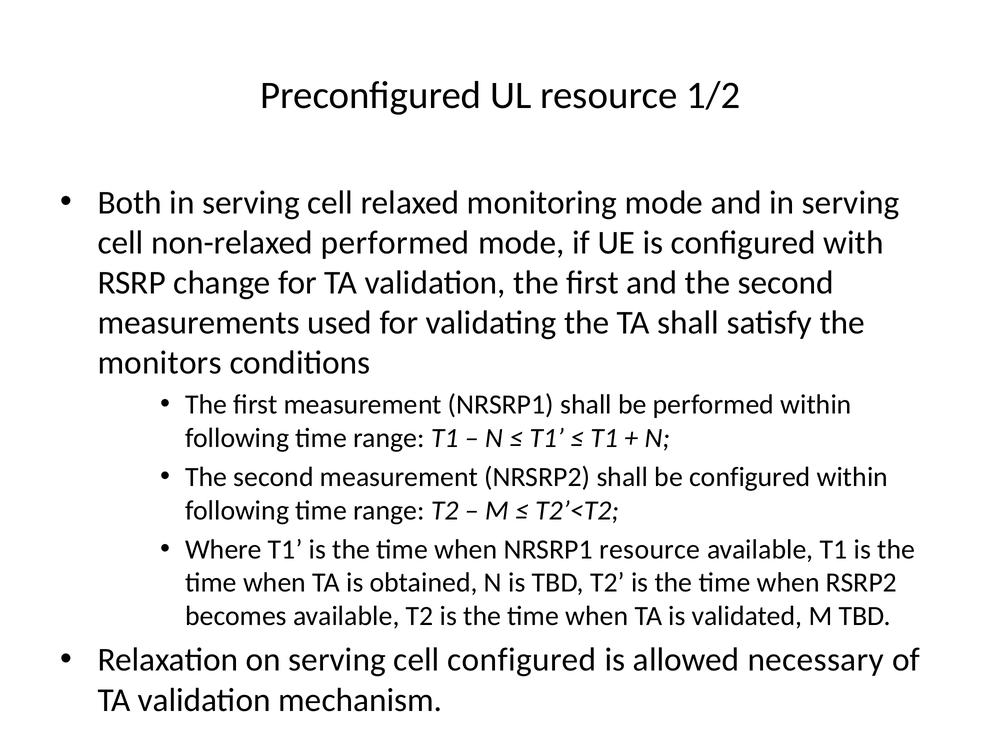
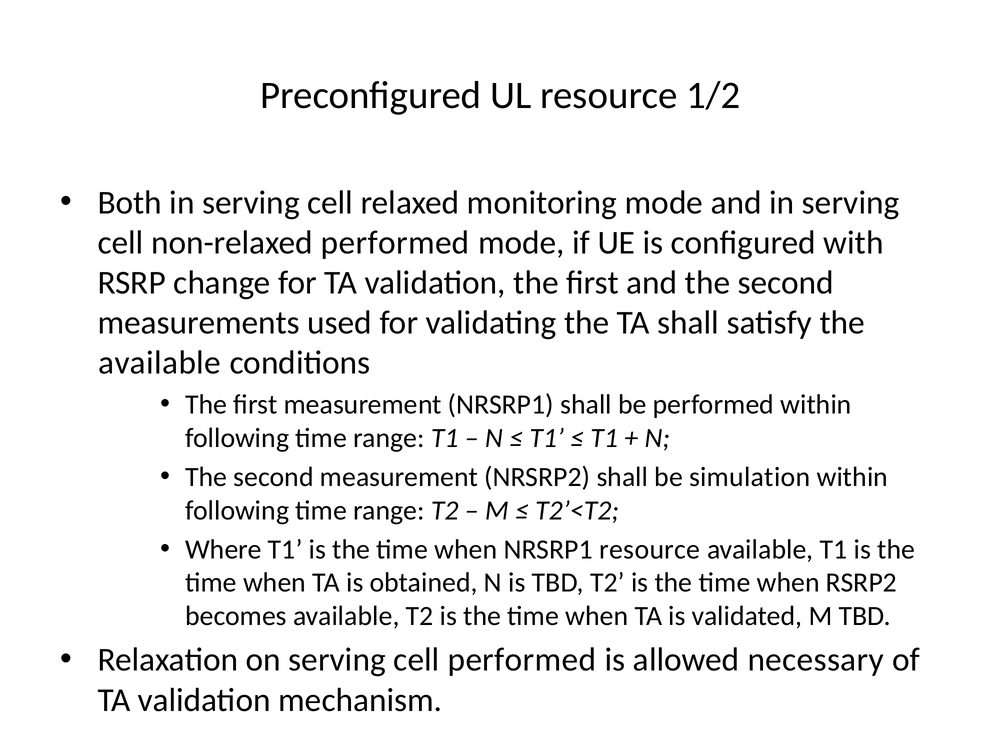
monitors: monitors -> available (160, 363)
be configured: configured -> simulation (750, 477)
cell configured: configured -> performed (522, 660)
